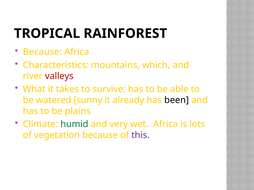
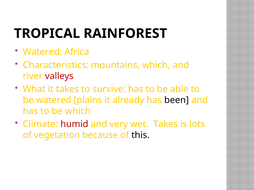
Because: Because -> Watered (42, 52)
sunny: sunny -> plains (88, 100)
be plains: plains -> which (78, 111)
humid colour: green -> red (74, 124)
wet Africa: Africa -> Takes (166, 124)
this colour: purple -> black (140, 135)
